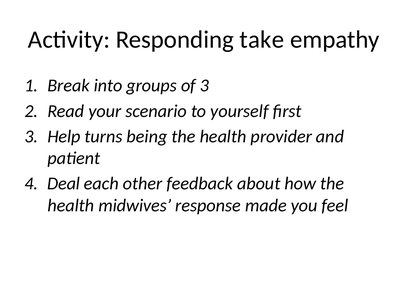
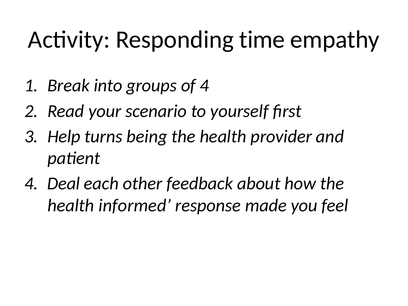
take: take -> time (262, 39)
of 3: 3 -> 4 (205, 86)
midwives: midwives -> informed (135, 205)
